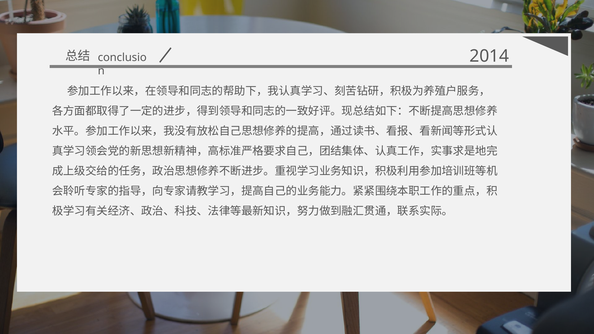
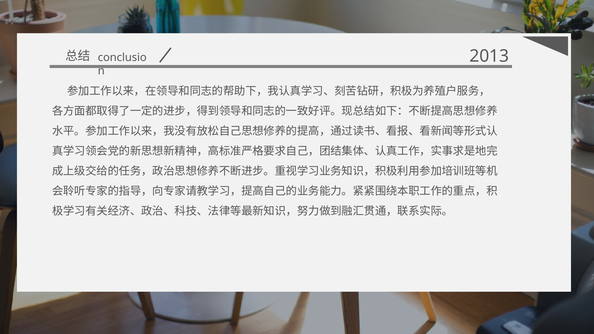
2014: 2014 -> 2013 (489, 56)
